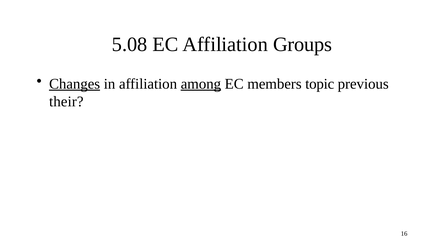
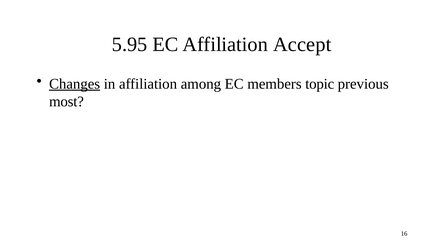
5.08: 5.08 -> 5.95 (130, 44)
Groups: Groups -> Accept (302, 44)
among underline: present -> none (201, 84)
their: their -> most (66, 101)
